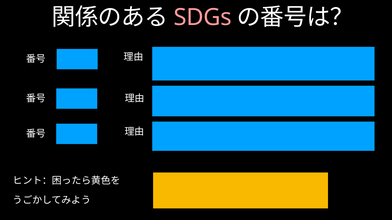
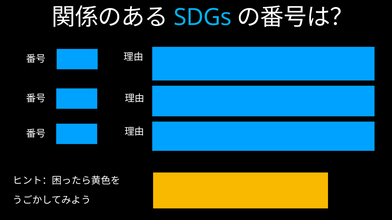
SDGs colour: pink -> light blue (203, 17)
